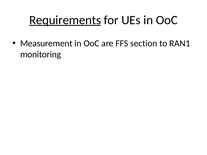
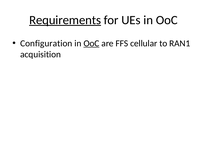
Measurement: Measurement -> Configuration (46, 43)
OoC underline: none -> present (91, 43)
section: section -> cellular (144, 43)
monitoring: monitoring -> acquisition (41, 54)
